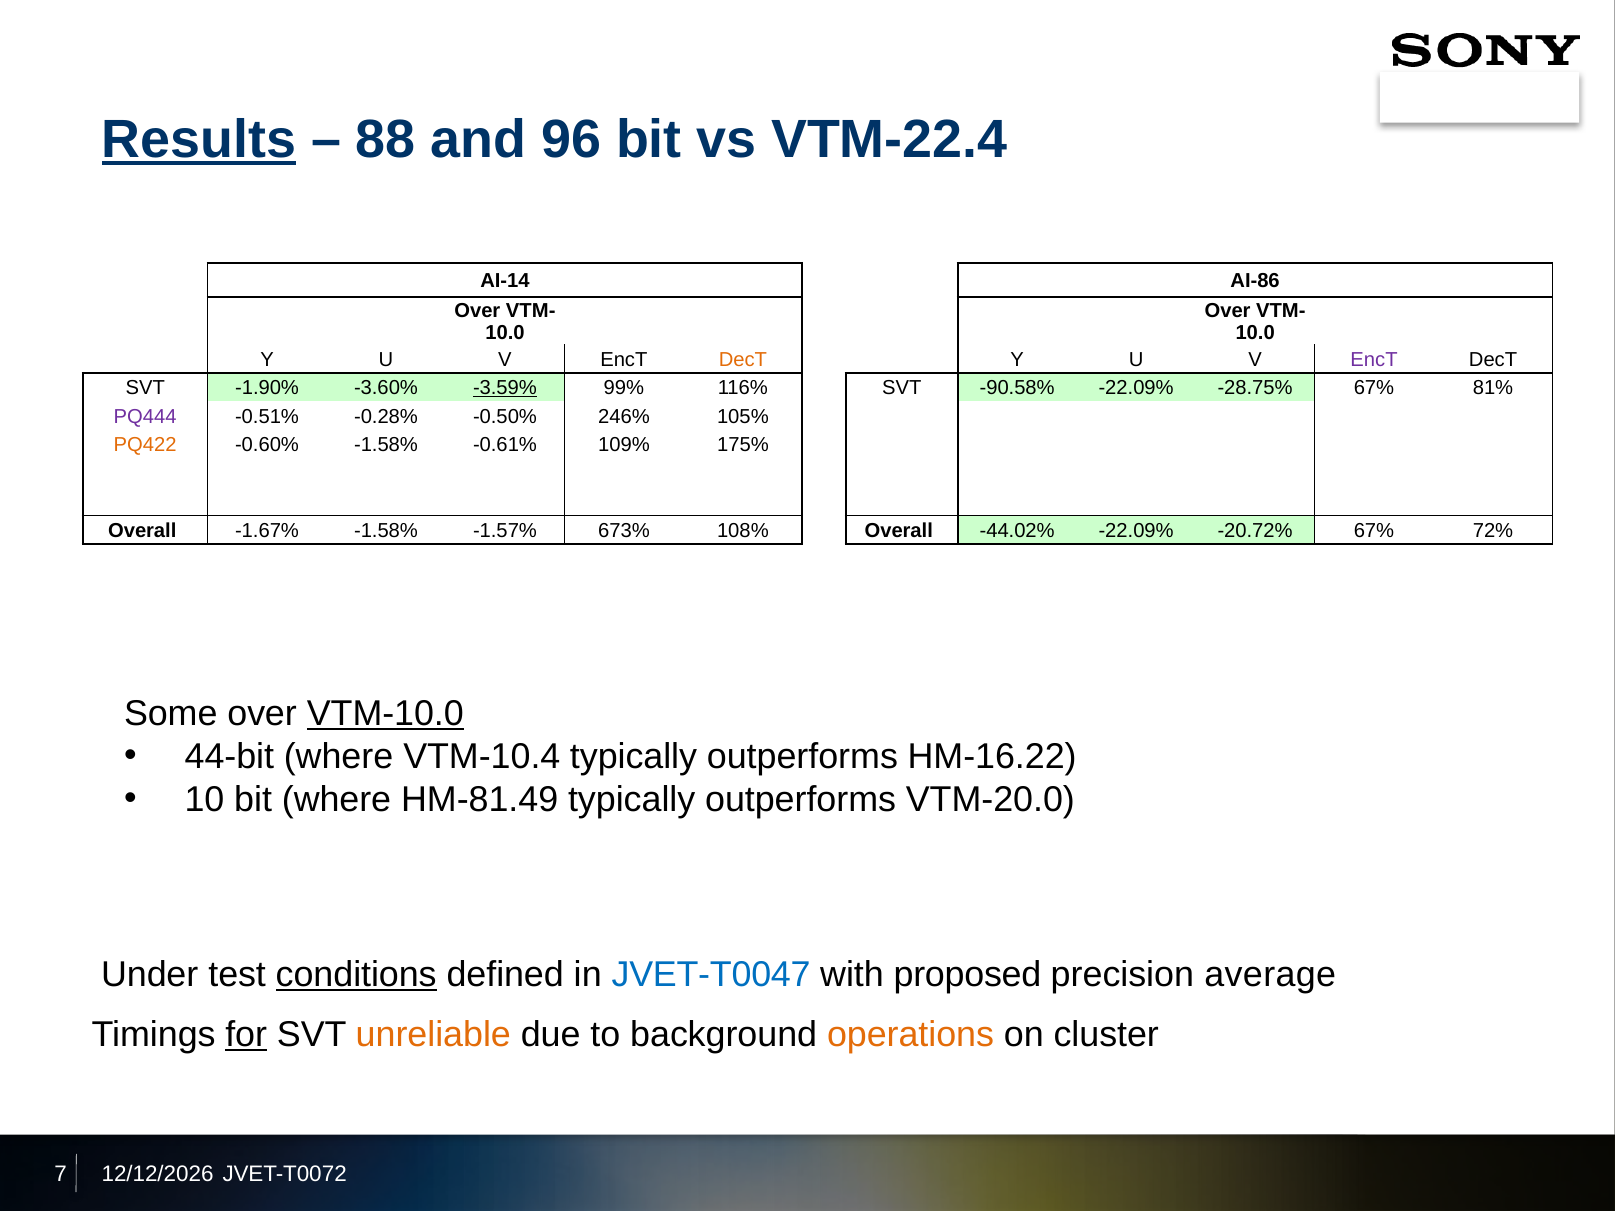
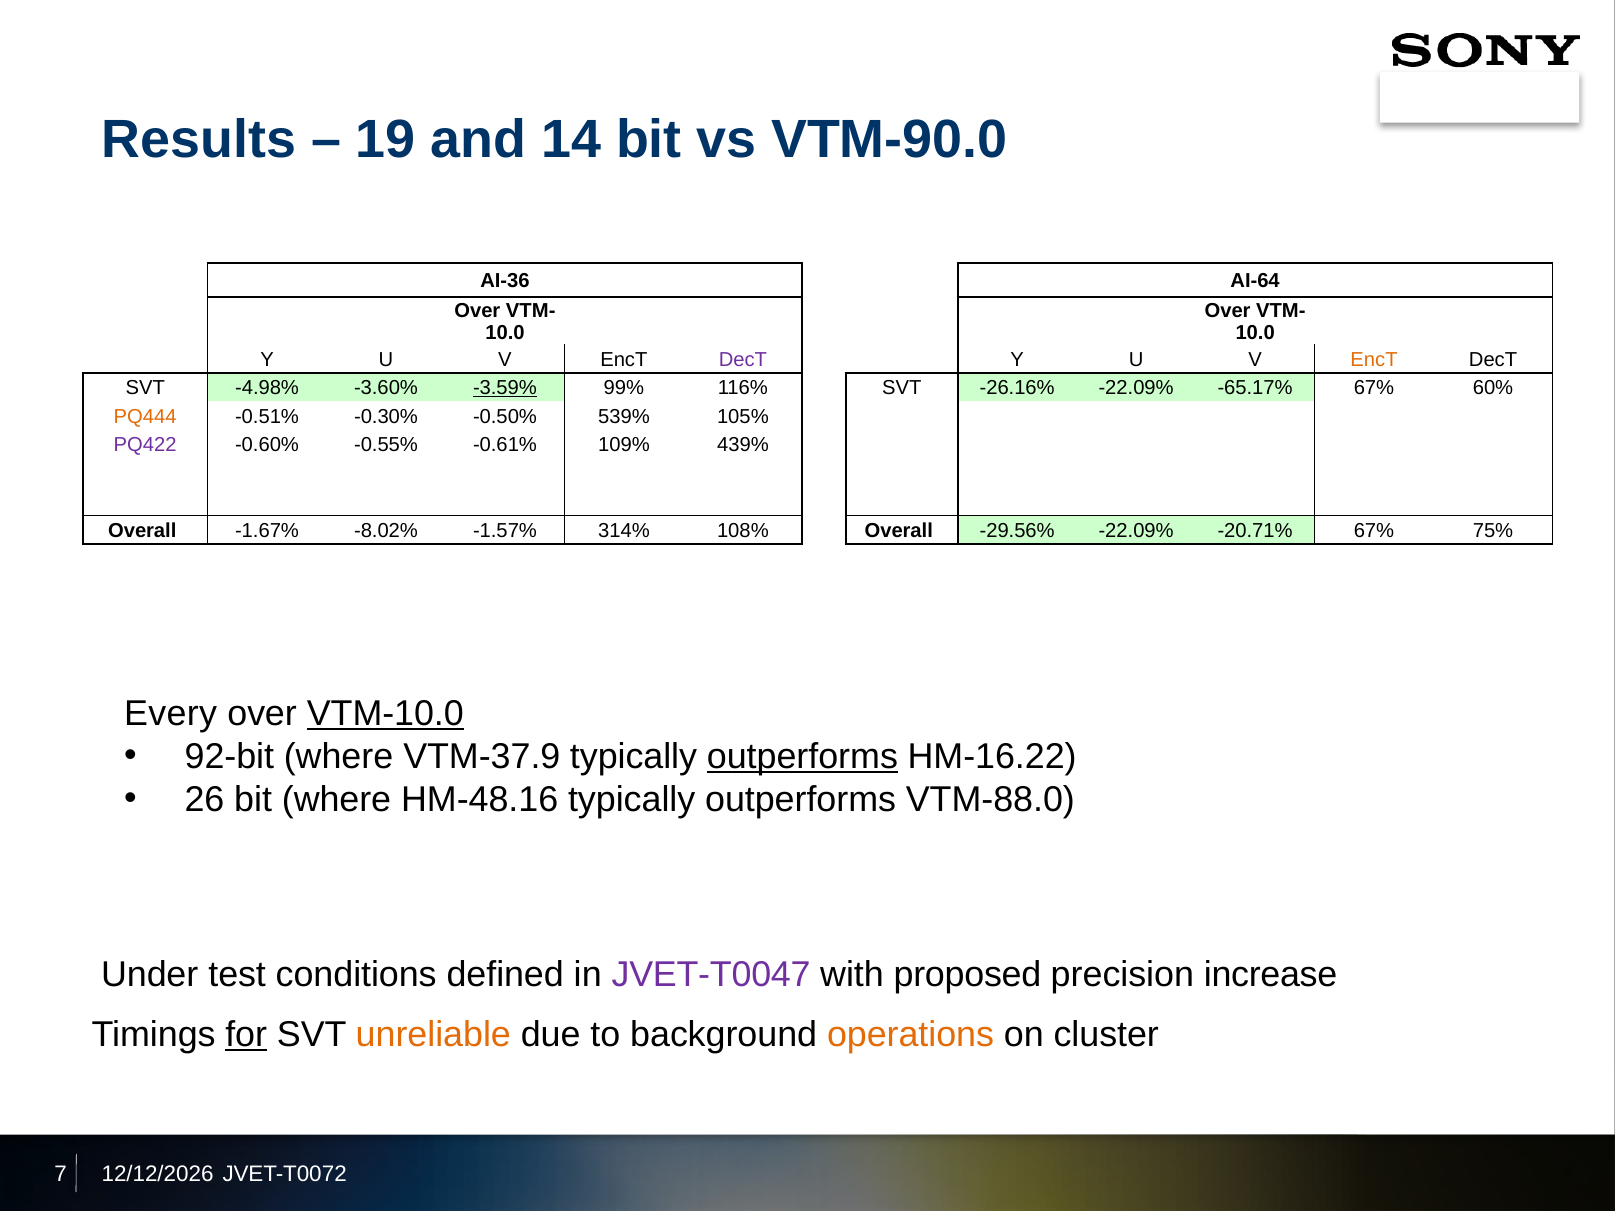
Results underline: present -> none (199, 140)
88: 88 -> 19 (386, 140)
96: 96 -> 14 (571, 140)
VTM-22.4: VTM-22.4 -> VTM-90.0 (889, 140)
AI-14: AI-14 -> AI-36 (505, 281)
AI-86: AI-86 -> AI-64 (1255, 281)
DecT colour: orange -> purple (743, 360)
EncT colour: purple -> orange (1374, 360)
-1.90%: -1.90% -> -4.98% (267, 388)
-90.58%: -90.58% -> -26.16% (1017, 388)
-28.75%: -28.75% -> -65.17% (1255, 388)
81%: 81% -> 60% (1493, 388)
PQ444 colour: purple -> orange (145, 417)
-0.28%: -0.28% -> -0.30% (386, 417)
246%: 246% -> 539% (624, 417)
PQ422 colour: orange -> purple (145, 445)
-0.60% -1.58%: -1.58% -> -0.55% (386, 445)
175%: 175% -> 439% (743, 445)
-1.67% -1.58%: -1.58% -> -8.02% (386, 531)
673%: 673% -> 314% (624, 531)
-44.02%: -44.02% -> -29.56% (1017, 531)
-20.72%: -20.72% -> -20.71% (1255, 531)
72%: 72% -> 75% (1493, 531)
Some: Some -> Every (171, 714)
44-bit: 44-bit -> 92-bit (229, 757)
VTM-10.4: VTM-10.4 -> VTM-37.9 (482, 757)
outperforms underline: none -> present (802, 757)
10: 10 -> 26 (205, 800)
HM-81.49: HM-81.49 -> HM-48.16 (480, 800)
VTM-20.0: VTM-20.0 -> VTM-88.0 (990, 800)
conditions underline: present -> none (356, 975)
JVET-T0047 colour: blue -> purple (711, 975)
average: average -> increase (1271, 975)
